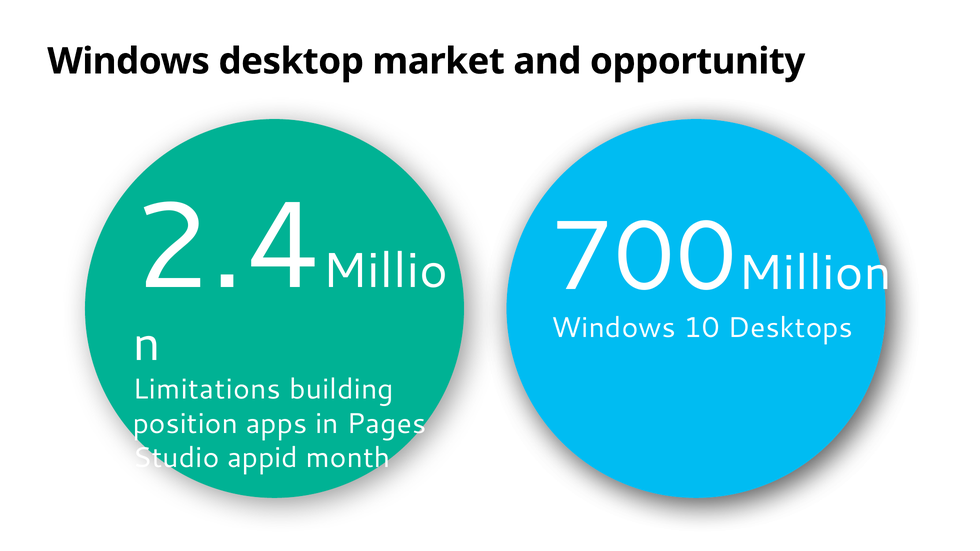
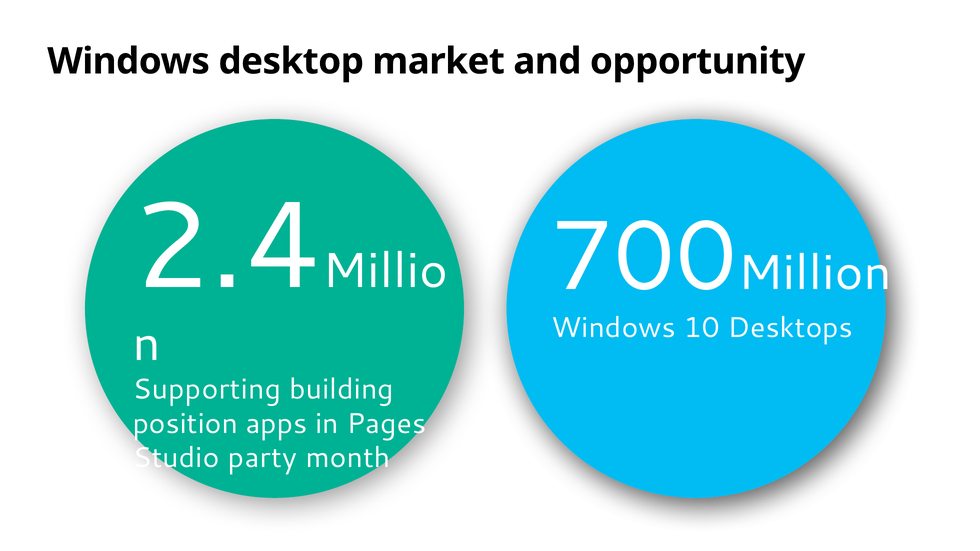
Limitations: Limitations -> Supporting (207, 390)
appid: appid -> party (262, 458)
